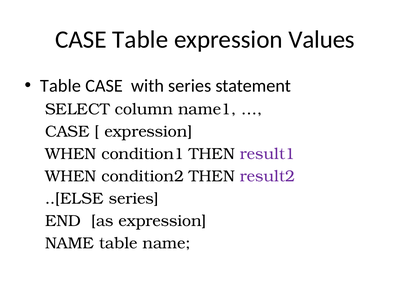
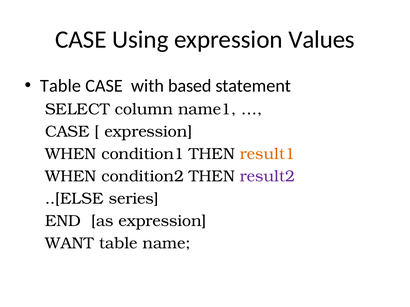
CASE Table: Table -> Using (140, 40)
with series: series -> based (190, 86)
result1 colour: purple -> orange (267, 154)
NAME: NAME -> WANT (69, 244)
